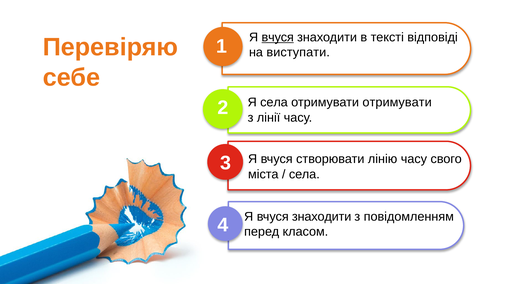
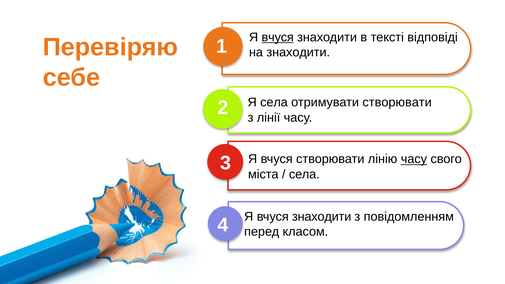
на виступати: виступати -> знаходити (298, 52)
отримувати отримувати: отримувати -> створювати (397, 102)
часу underline: none -> present (414, 159)
